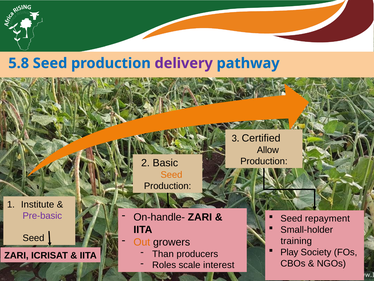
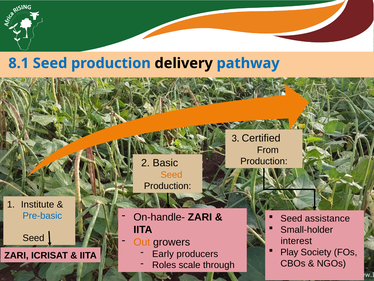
5.8: 5.8 -> 8.1 (19, 63)
delivery colour: purple -> black (184, 63)
Allow: Allow -> From (268, 150)
Pre-basic colour: purple -> blue (42, 215)
repayment: repayment -> assistance (327, 218)
training: training -> interest (296, 241)
Than: Than -> Early (163, 253)
interest: interest -> through (219, 265)
